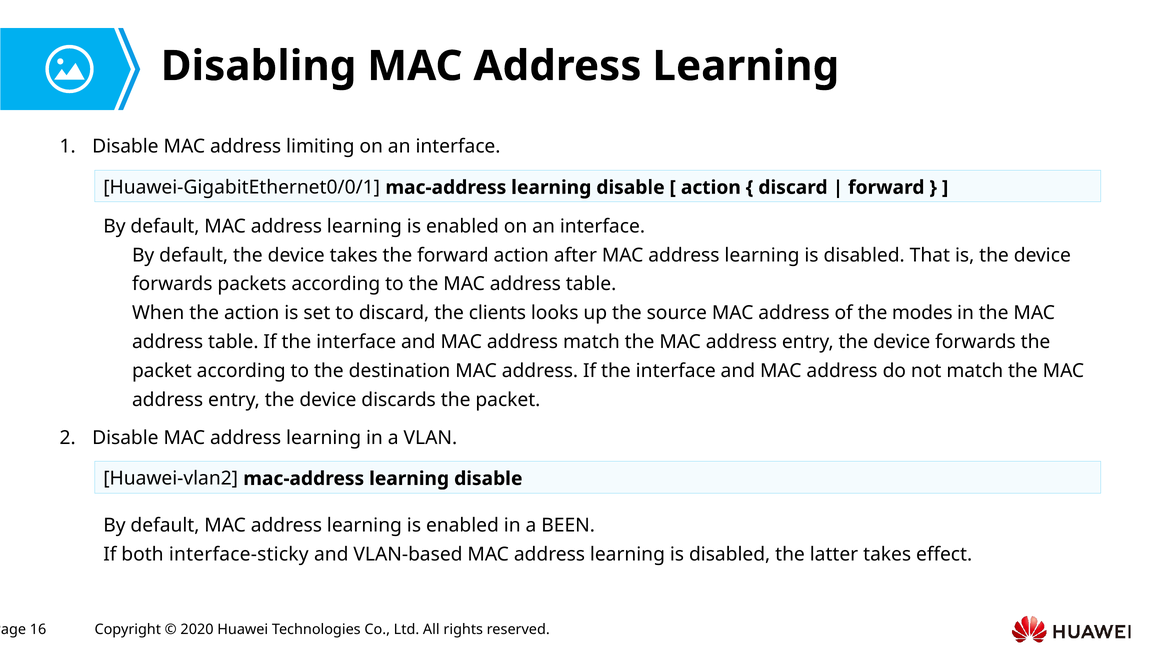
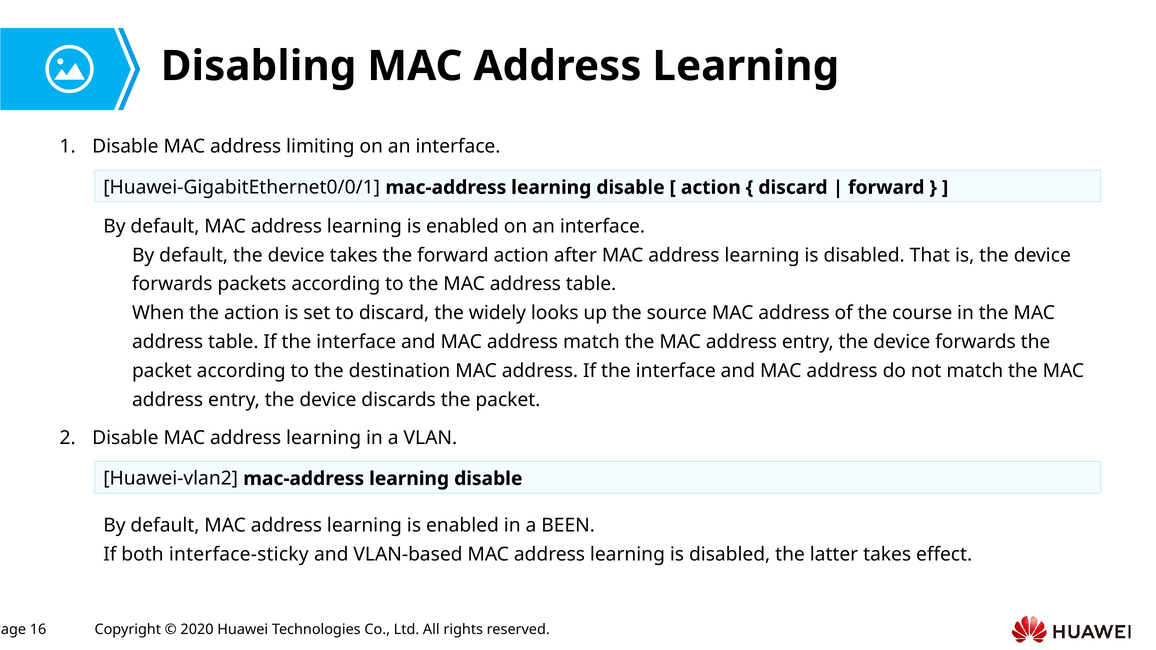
clients: clients -> widely (497, 313)
modes: modes -> course (922, 313)
